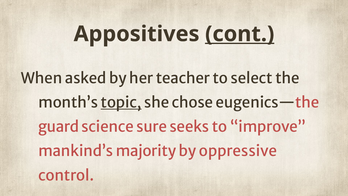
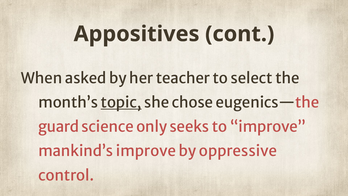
cont underline: present -> none (240, 34)
sure: sure -> only (152, 127)
mankind’s majority: majority -> improve (146, 151)
